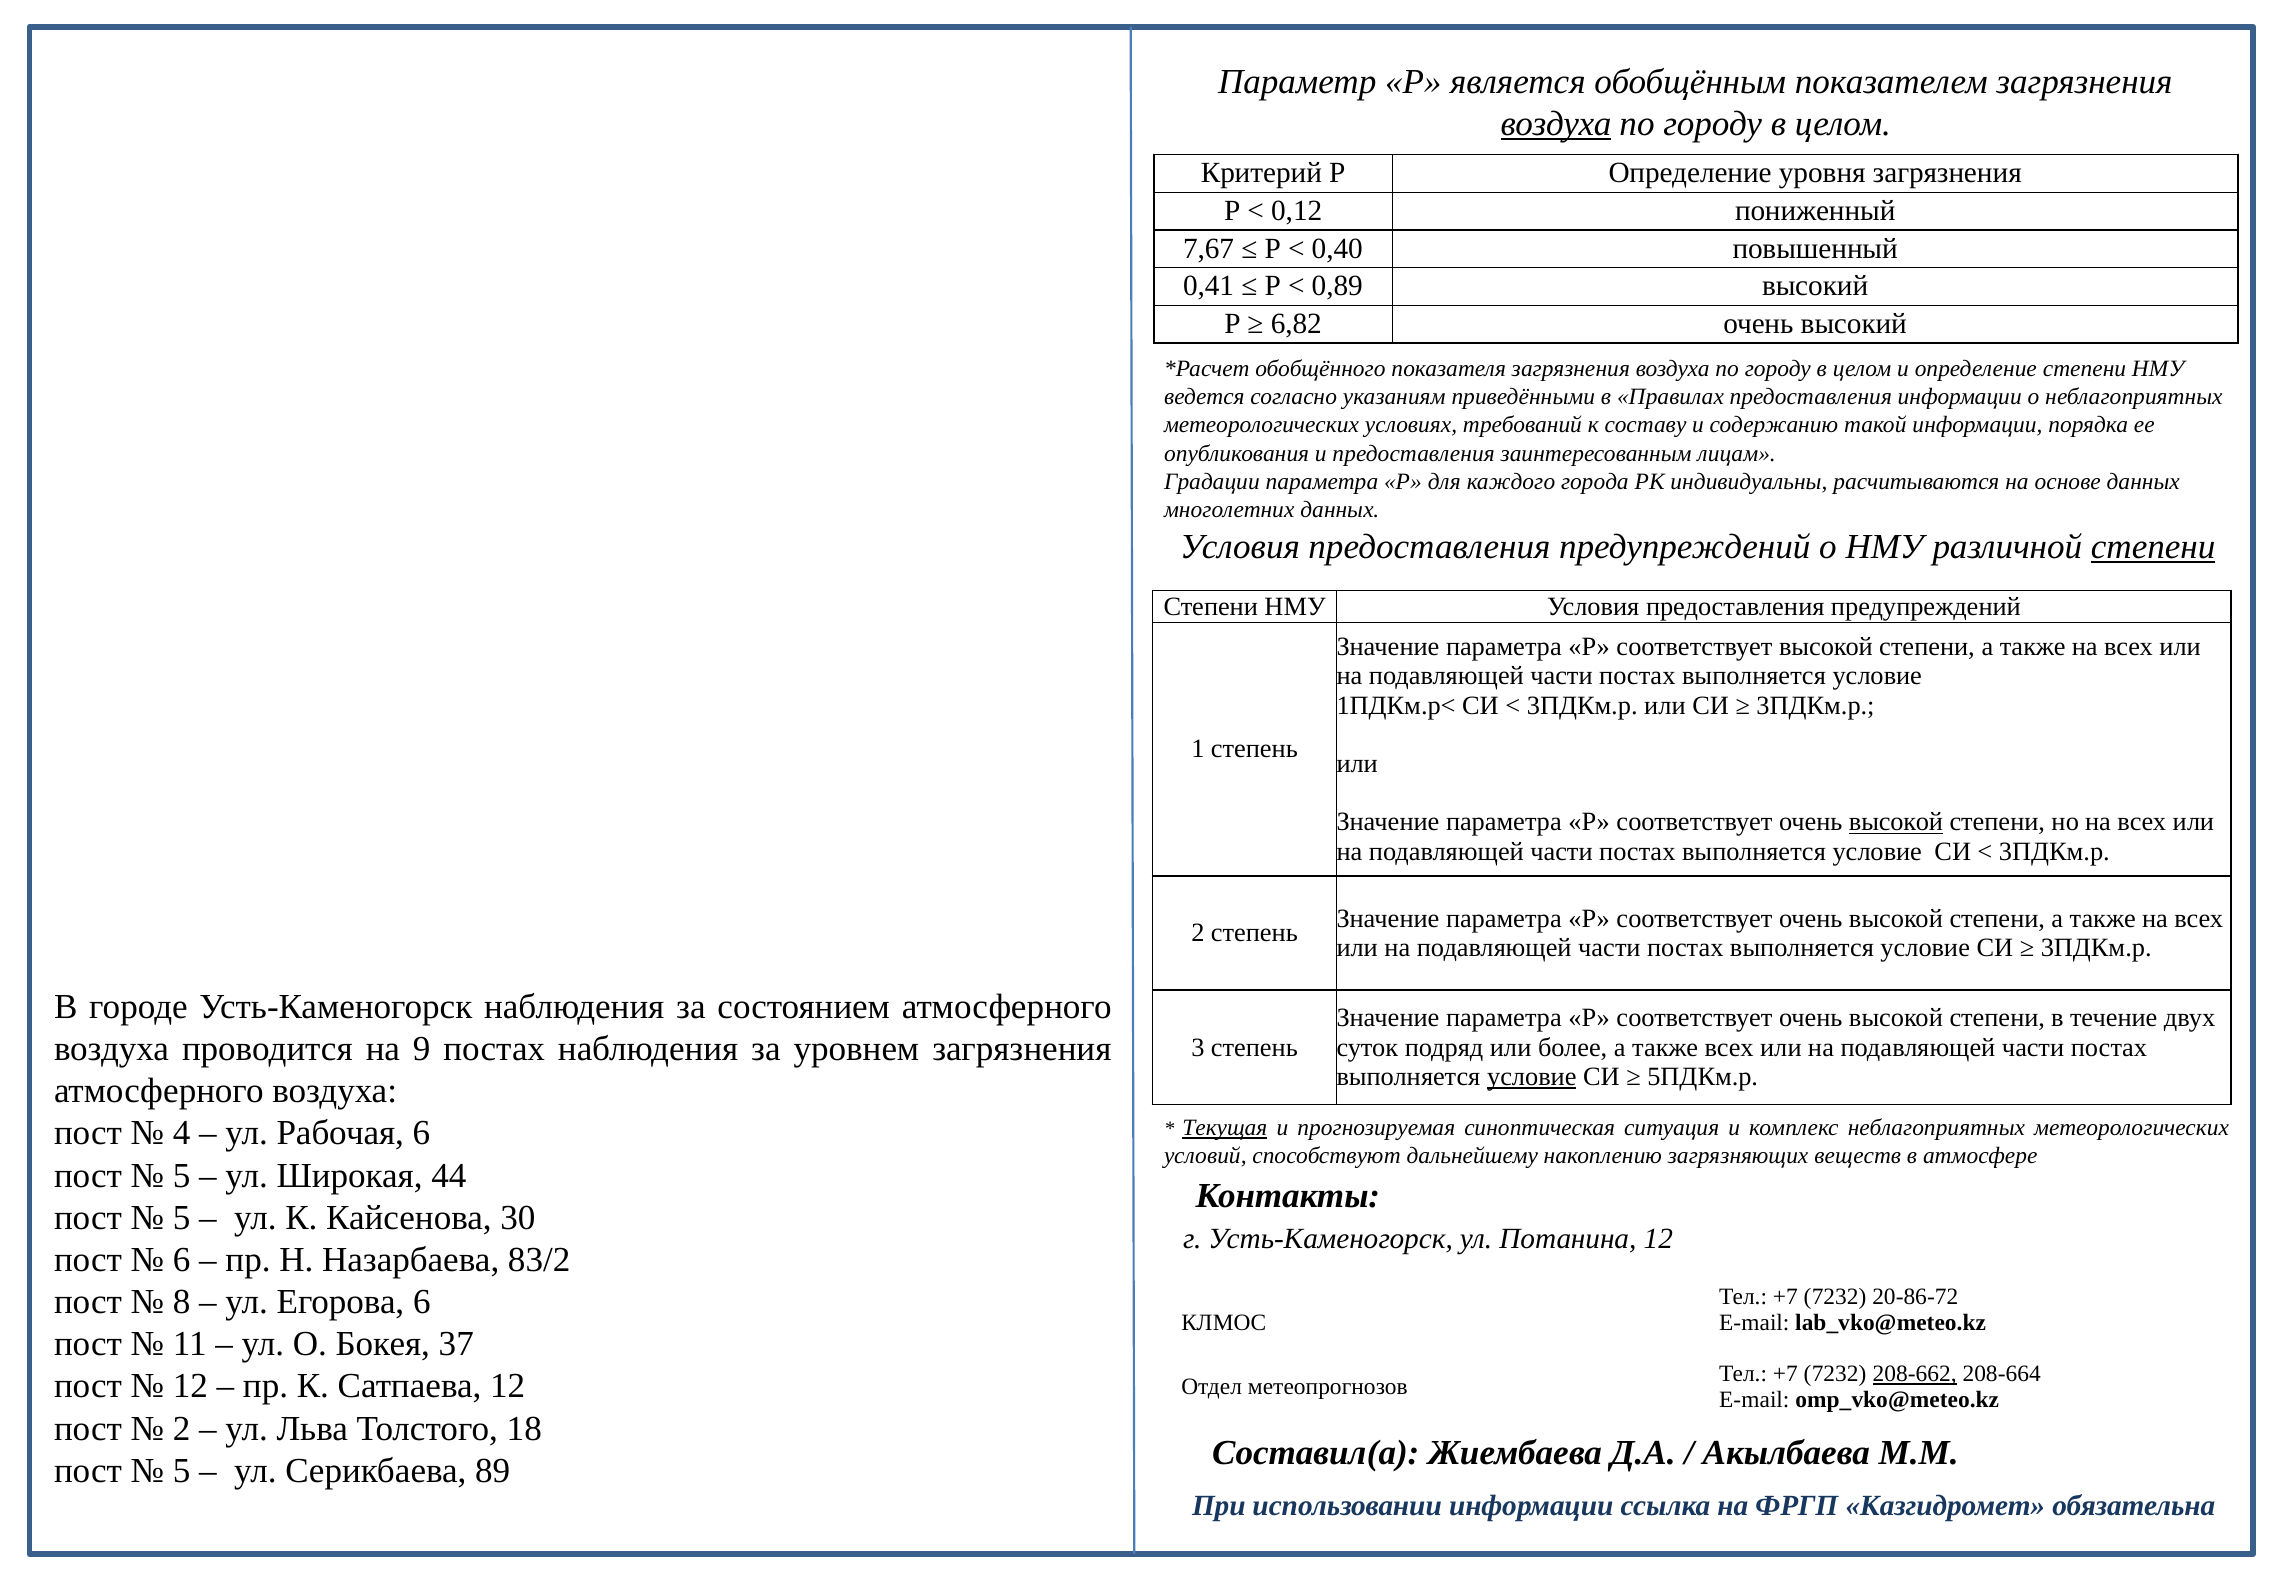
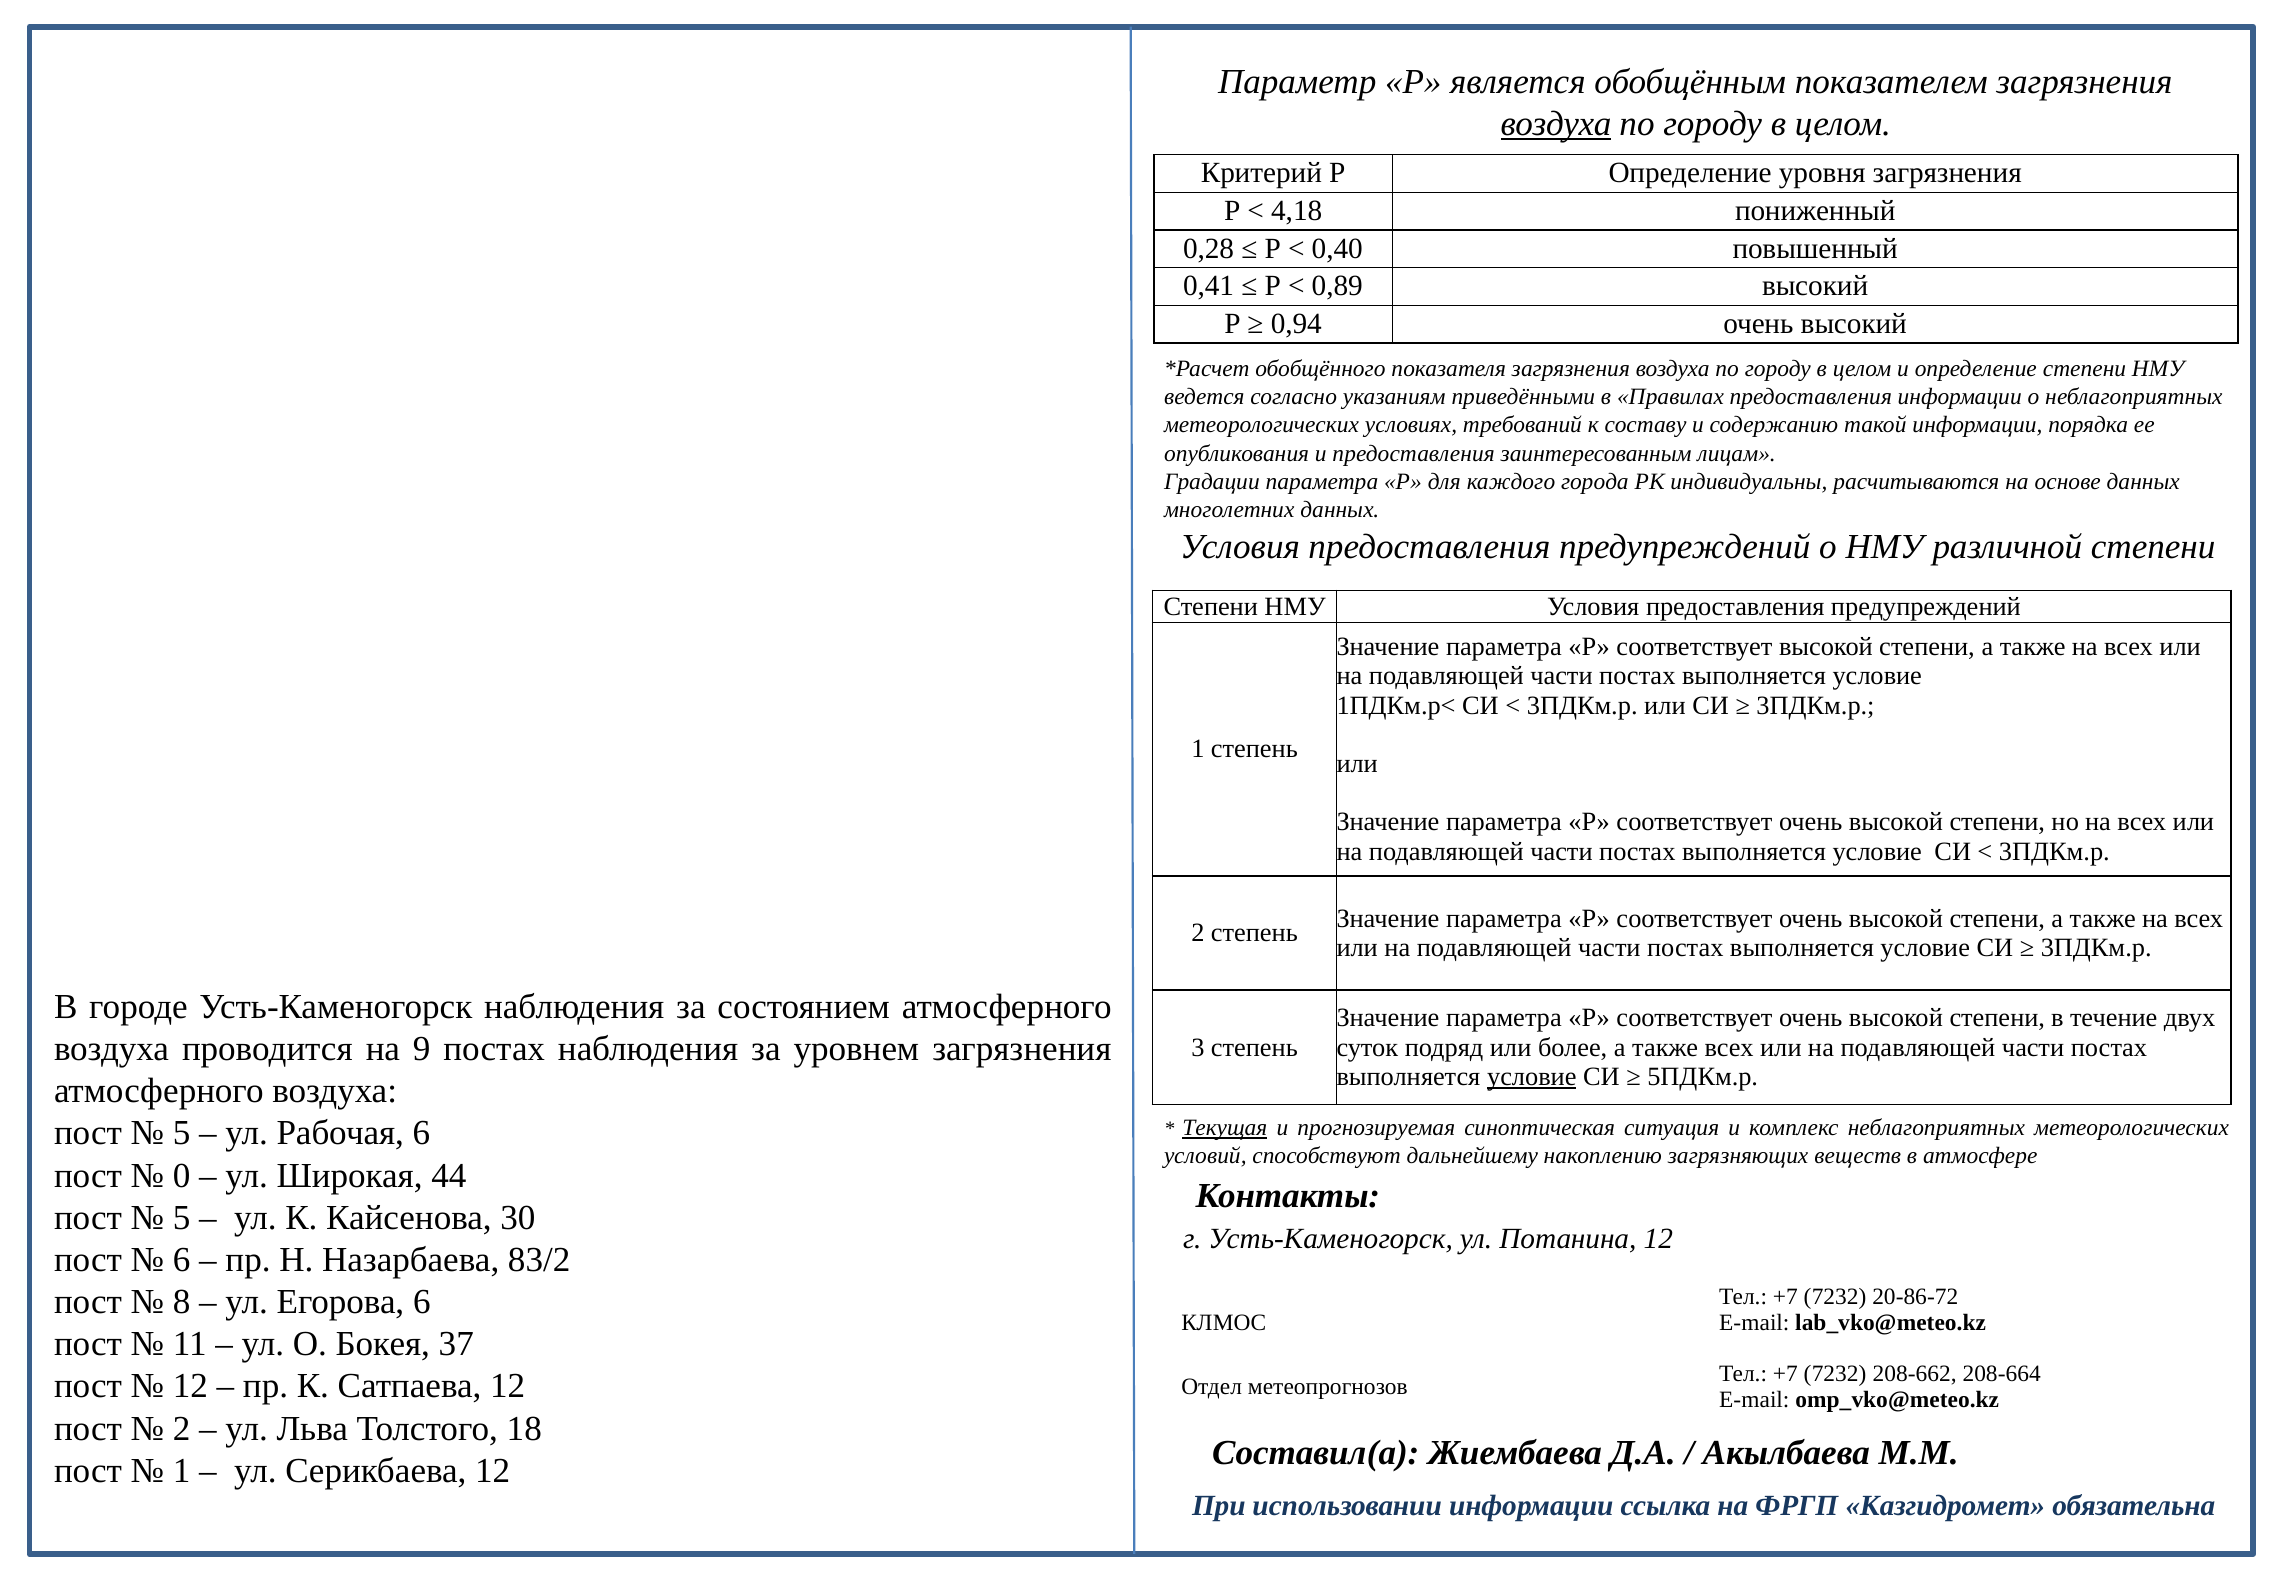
0,12: 0,12 -> 4,18 (1297, 211)
7,67: 7,67 -> 0,28 (1209, 249)
6,82: 6,82 -> 0,94 (1296, 324)
степени underline: present -> none (2153, 546)
высокой underline: present -> none (1896, 822)
4: 4 -> 5 (182, 1133)
5: 5 -> 0 (182, 1175)
208-662 underline: present -> none (1915, 1374)
5: 5 -> 1 (182, 1470)
Серикбаева 89: 89 -> 12 (493, 1470)
